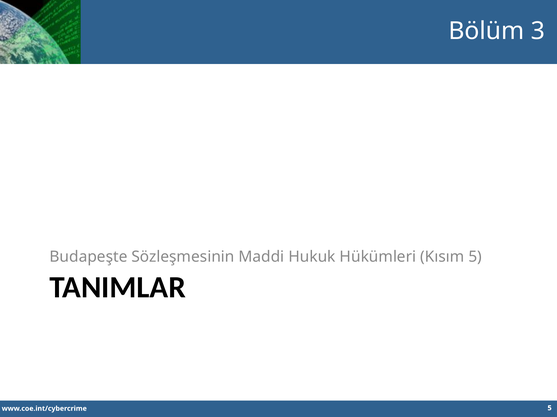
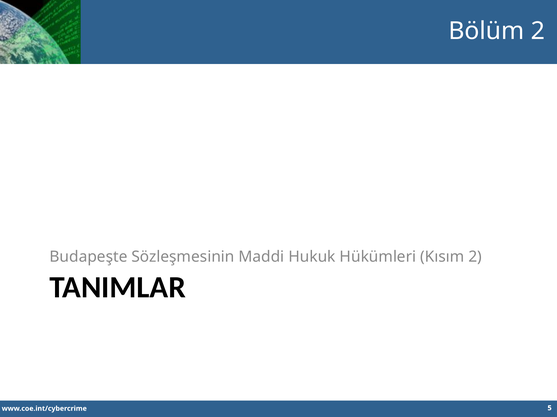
Bölüm 3: 3 -> 2 (538, 31)
Kısım 5: 5 -> 2 (475, 257)
